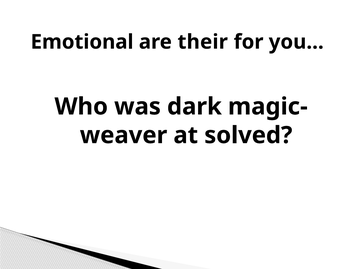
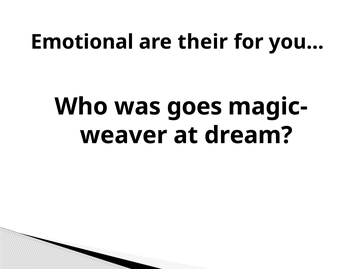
dark: dark -> goes (195, 106)
solved: solved -> dream (248, 135)
